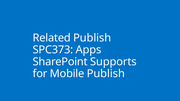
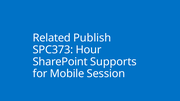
Apps: Apps -> Hour (89, 50)
Mobile Publish: Publish -> Session (106, 74)
